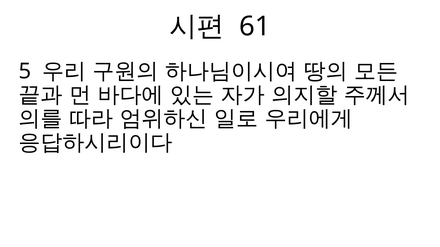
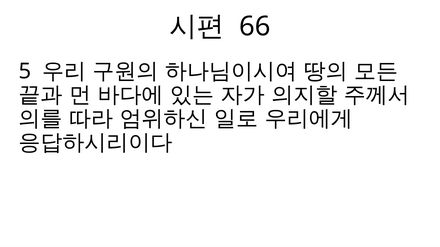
61: 61 -> 66 (255, 26)
